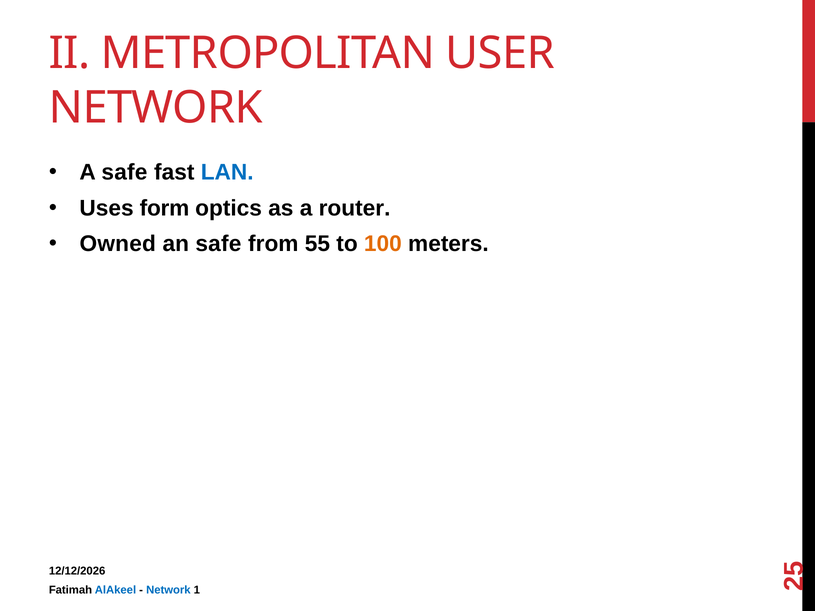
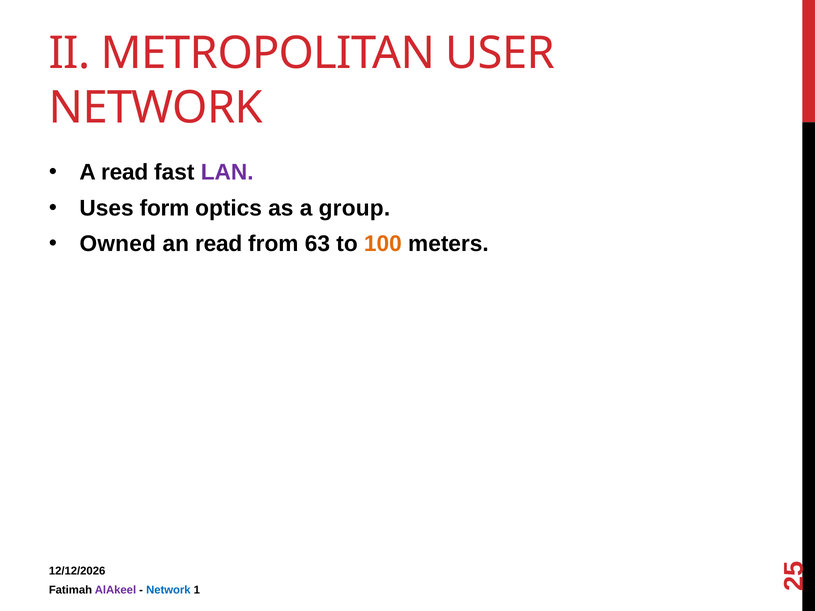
A safe: safe -> read (125, 172)
LAN colour: blue -> purple (227, 172)
router: router -> group (354, 208)
an safe: safe -> read (219, 244)
55: 55 -> 63 (317, 244)
AlAkeel colour: blue -> purple (115, 590)
